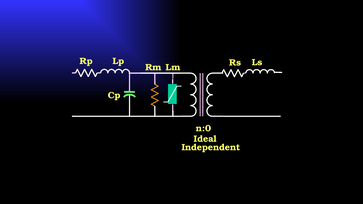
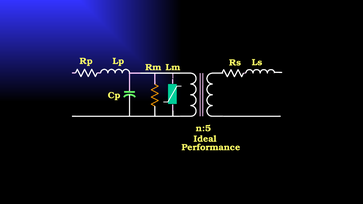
n:0: n:0 -> n:5 (204, 128)
Independent: Independent -> Performance (211, 148)
